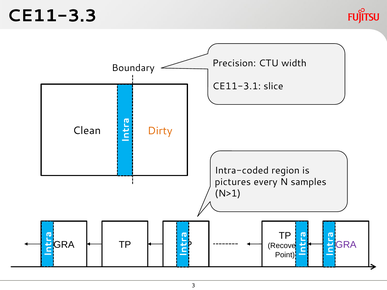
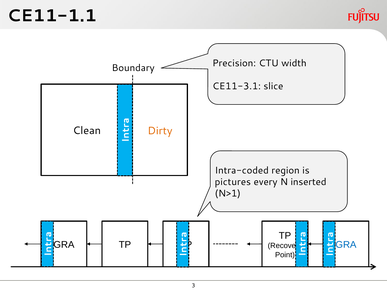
CE11-3.3: CE11-3.3 -> CE11-1.1 (52, 16)
samples: samples -> inserted (309, 182)
GRA colour: purple -> blue (346, 245)
